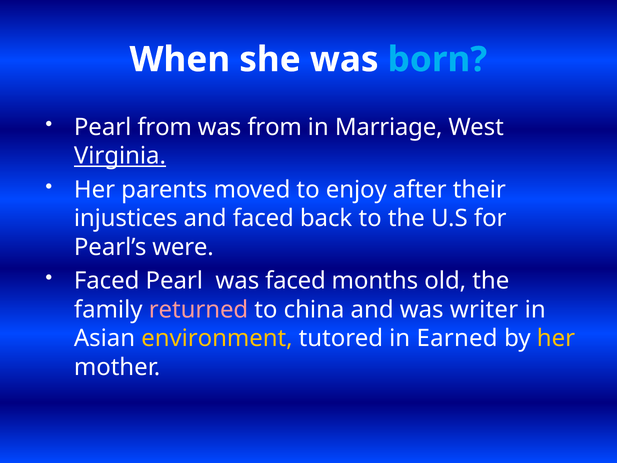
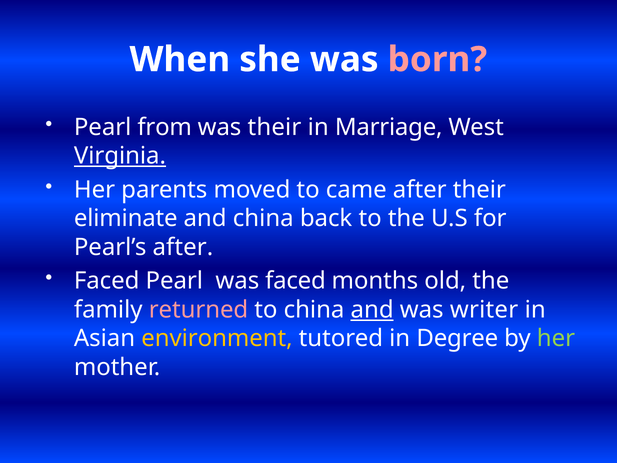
born colour: light blue -> pink (437, 60)
was from: from -> their (274, 127)
enjoy: enjoy -> came (356, 190)
injustices: injustices -> eliminate (126, 218)
and faced: faced -> china (263, 218)
Pearl’s were: were -> after (183, 247)
and underline: none -> present (372, 310)
Earned: Earned -> Degree (457, 338)
her colour: yellow -> light green (556, 338)
